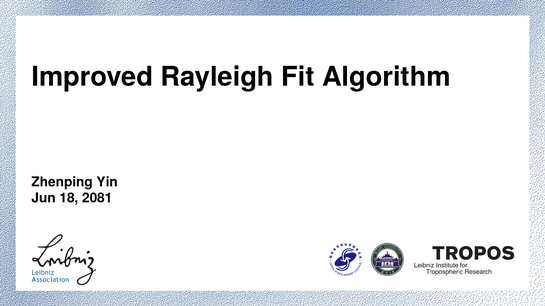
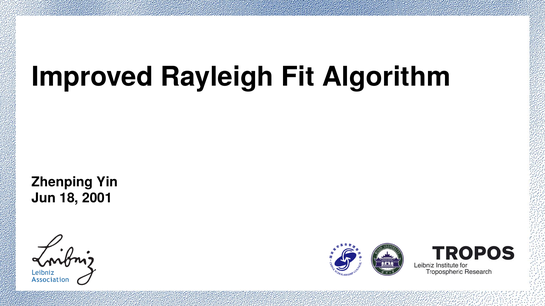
2081: 2081 -> 2001 (97, 199)
